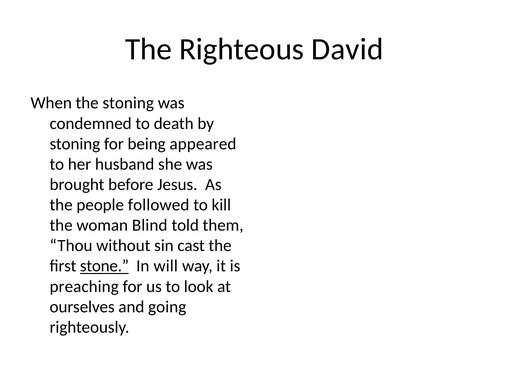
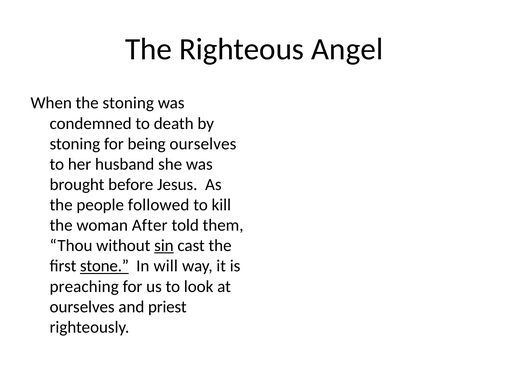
David: David -> Angel (347, 49)
being appeared: appeared -> ourselves (203, 144)
Blind: Blind -> After (150, 225)
sin underline: none -> present (164, 246)
going: going -> priest (167, 307)
